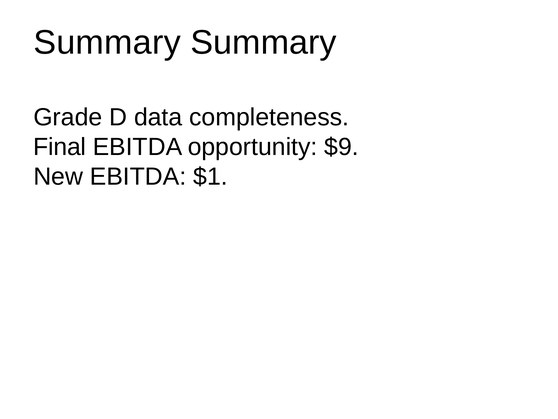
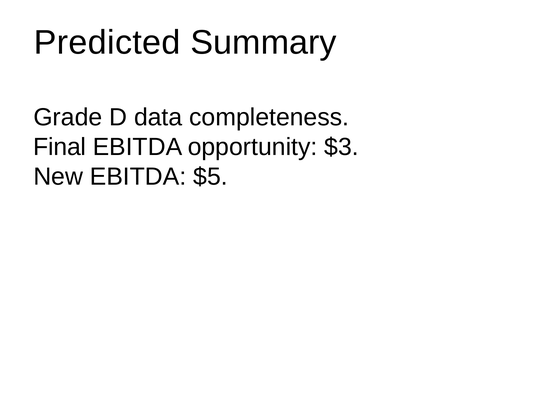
Summary: Summary -> Predicted (107, 42)
$9: $9 -> $3 (341, 147)
$1: $1 -> $5 (211, 177)
